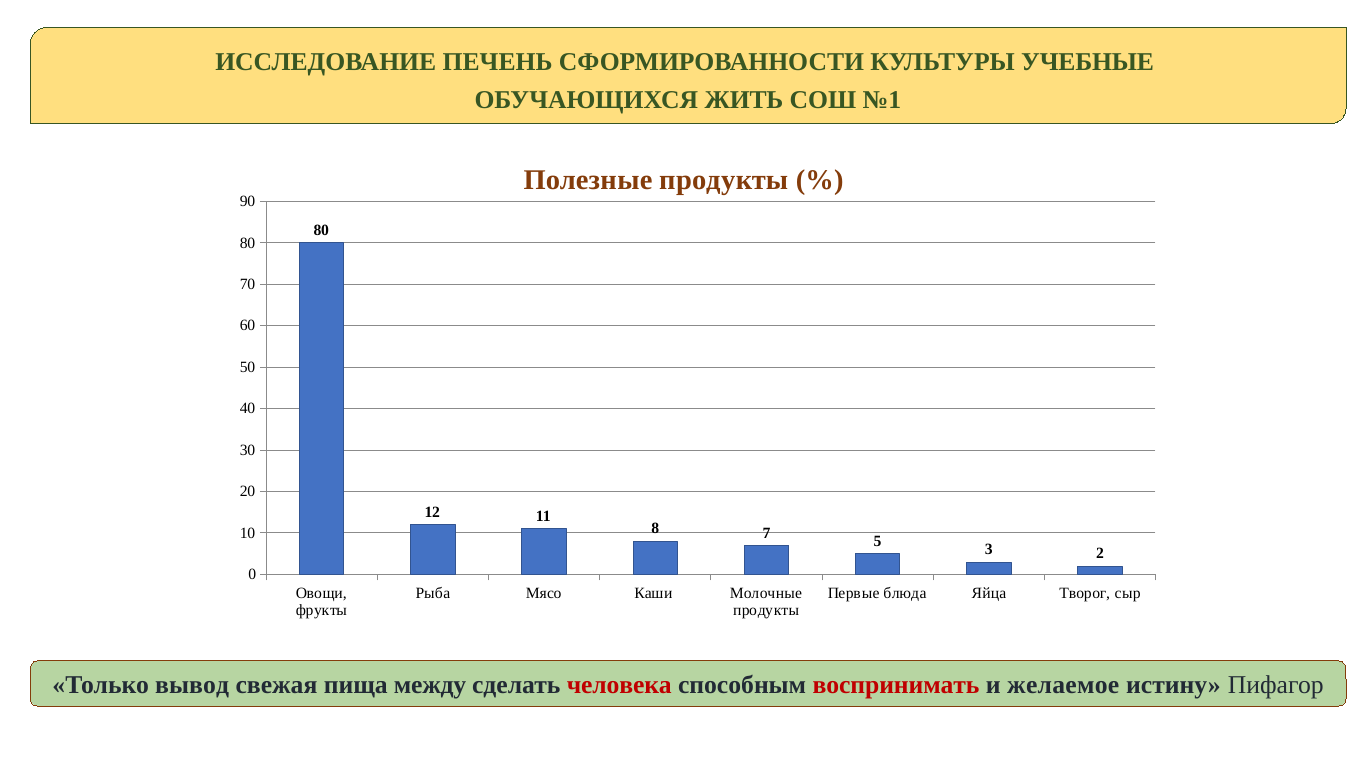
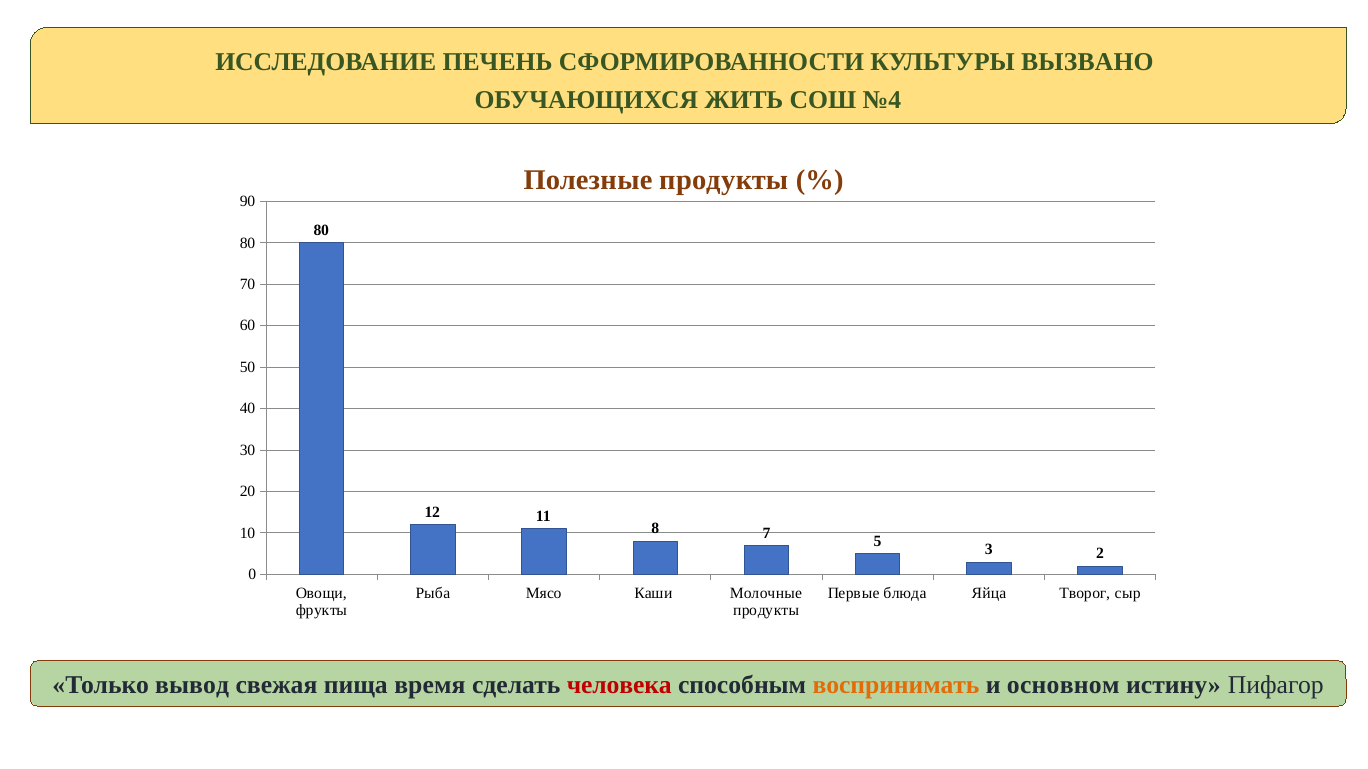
УЧЕБНЫЕ: УЧЕБНЫЕ -> ВЫЗВАНО (1087, 62)
№1: №1 -> №4 (882, 101)
между: между -> время (430, 686)
воспринимать colour: red -> orange (896, 686)
желаемое: желаемое -> основном (1063, 686)
